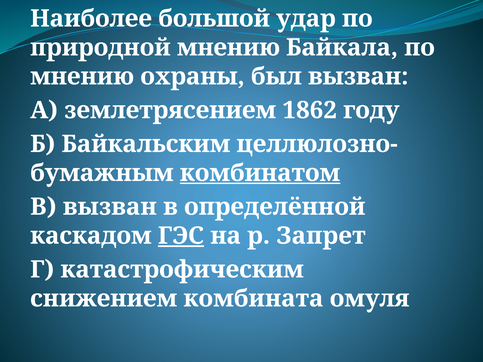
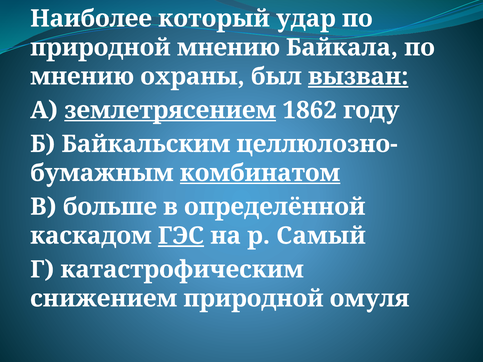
большой: большой -> который (214, 19)
вызван underline: none -> present (358, 77)
землетрясением underline: none -> present (170, 110)
В вызван: вызван -> больше (110, 207)
Запрет: Запрет -> Самый (321, 236)
снижением комбината: комбината -> природной (253, 299)
